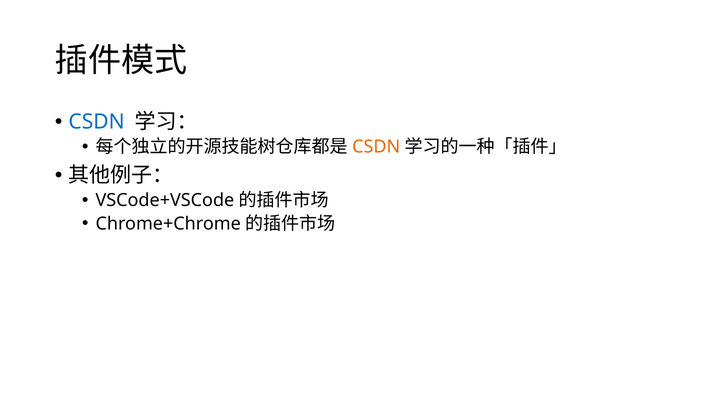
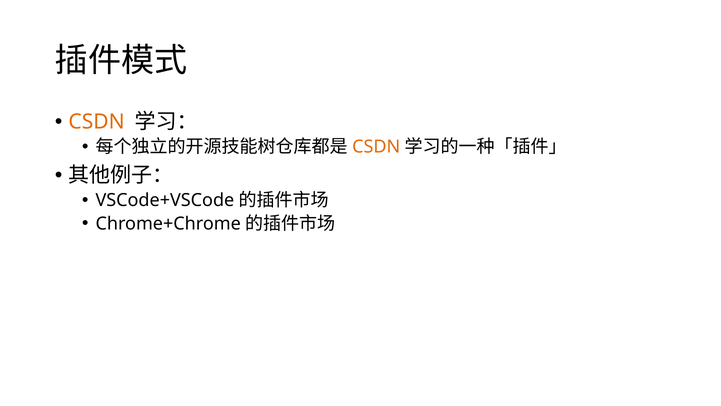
CSDN colour: blue -> orange (97, 122)
